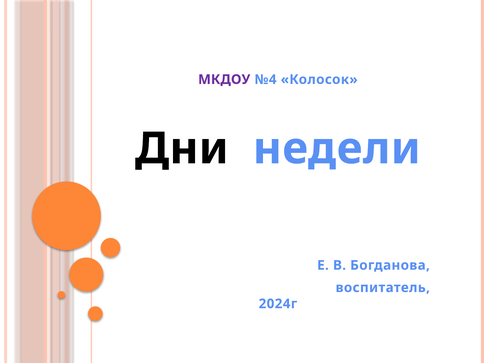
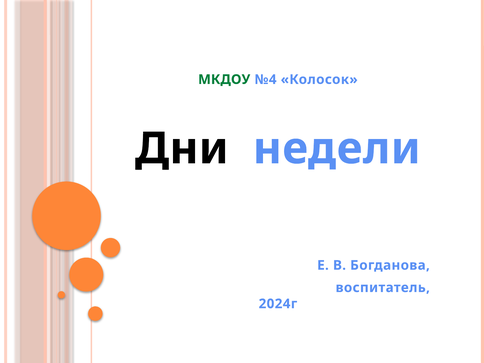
МКДОУ colour: purple -> green (224, 79)
